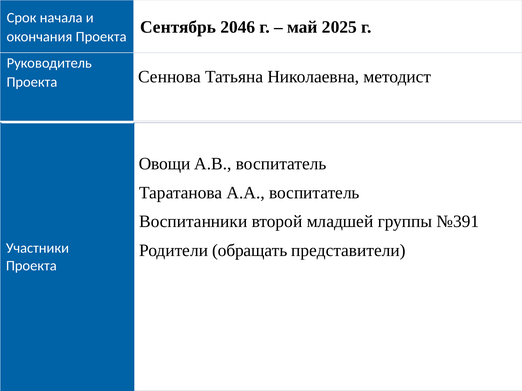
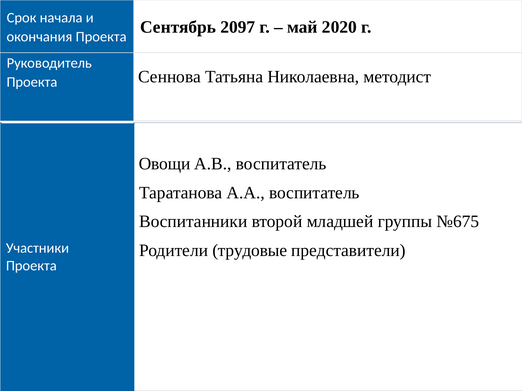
2046: 2046 -> 2097 (238, 27)
2025: 2025 -> 2020 (339, 27)
№391: №391 -> №675 (458, 222)
обращать: обращать -> трудовые (250, 251)
